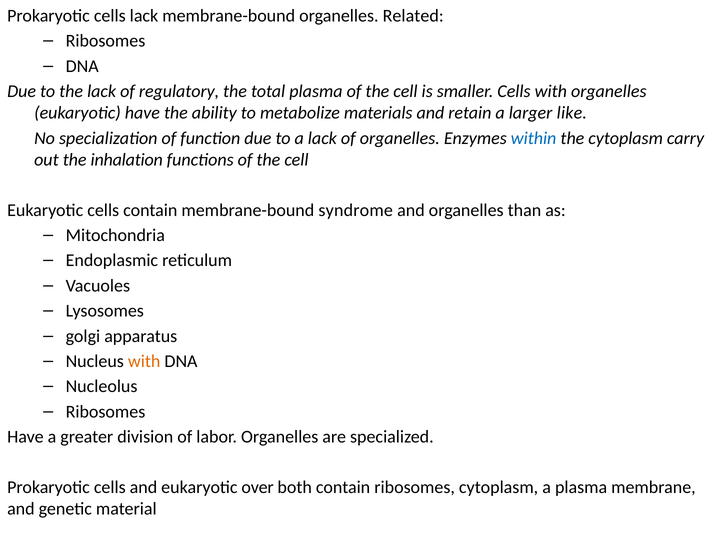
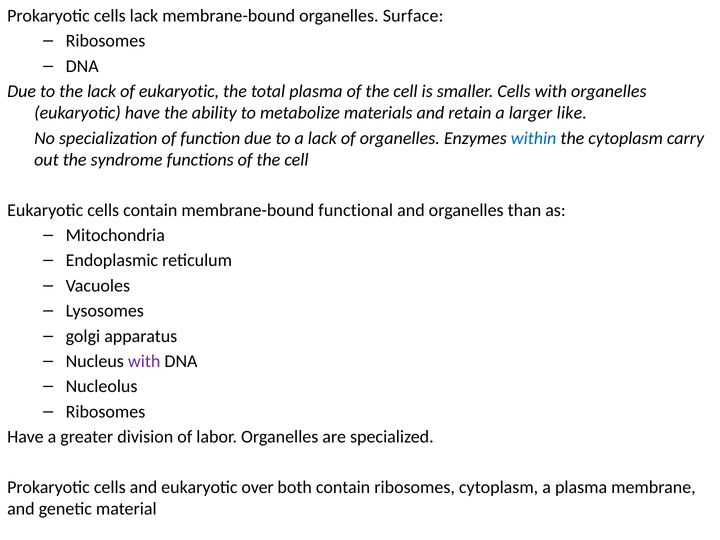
Related: Related -> Surface (413, 16)
of regulatory: regulatory -> eukaryotic (179, 91)
inhalation: inhalation -> syndrome (127, 160)
syndrome: syndrome -> functional (356, 210)
with colour: orange -> purple (144, 361)
